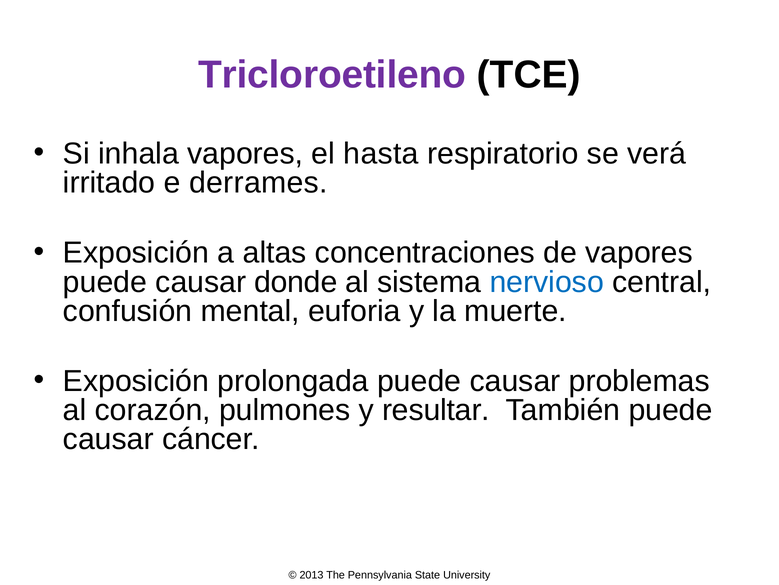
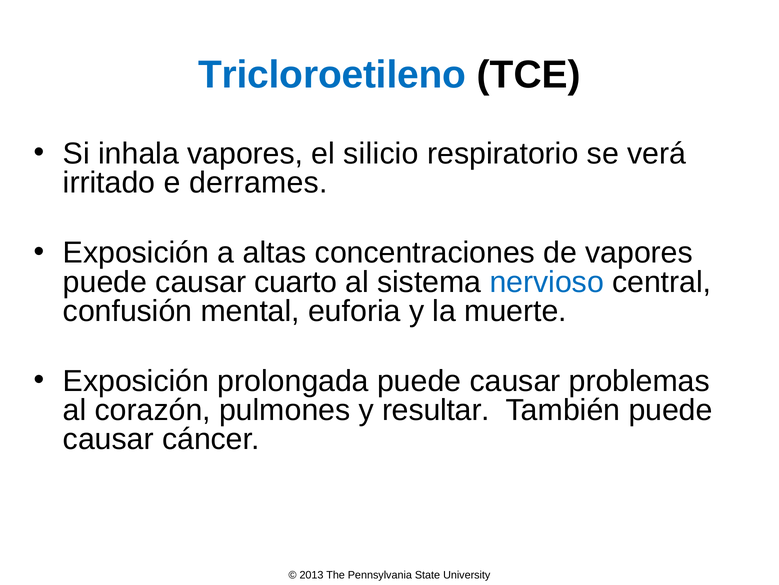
Tricloroetileno colour: purple -> blue (332, 75)
hasta: hasta -> silicio (381, 153)
donde: donde -> cuarto (296, 282)
